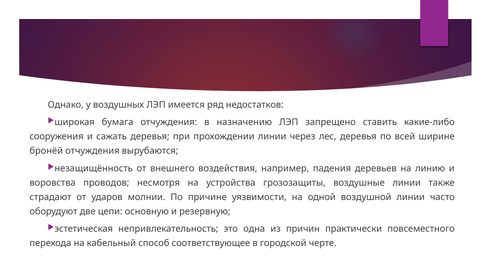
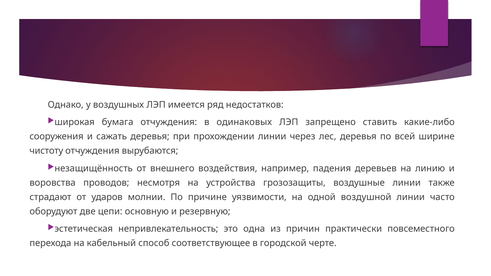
назначению: назначению -> одинаковых (244, 122)
бронёй: бронёй -> чистоту (46, 151)
